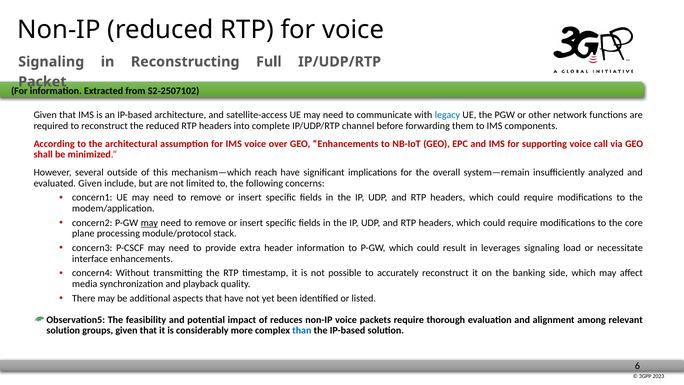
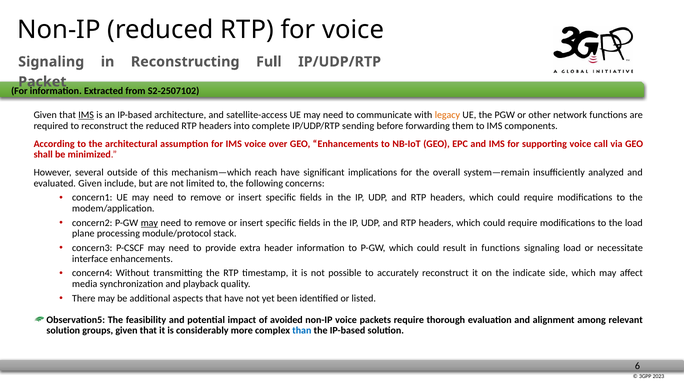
IMS underline: none -> present (86, 115)
legacy colour: blue -> orange (447, 115)
channel: channel -> sending (358, 126)
the core: core -> load (634, 223)
in leverages: leverages -> functions (501, 248)
banking: banking -> indicate (529, 273)
reduces: reduces -> avoided (286, 320)
